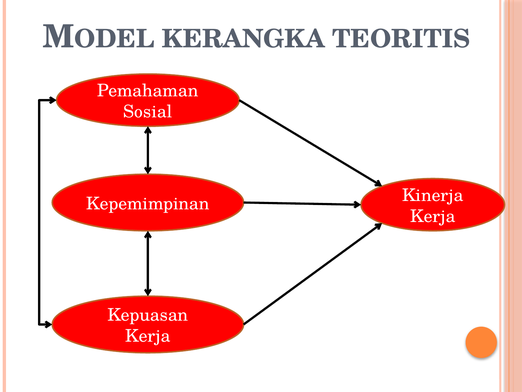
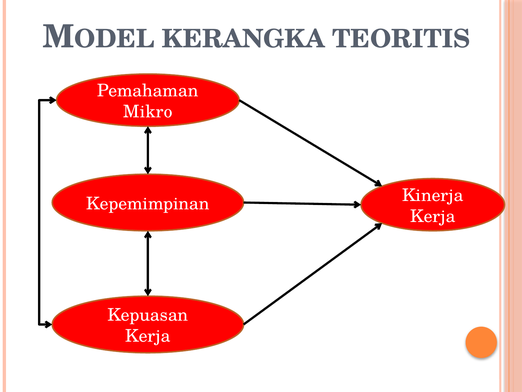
Sosial: Sosial -> Mikro (148, 112)
